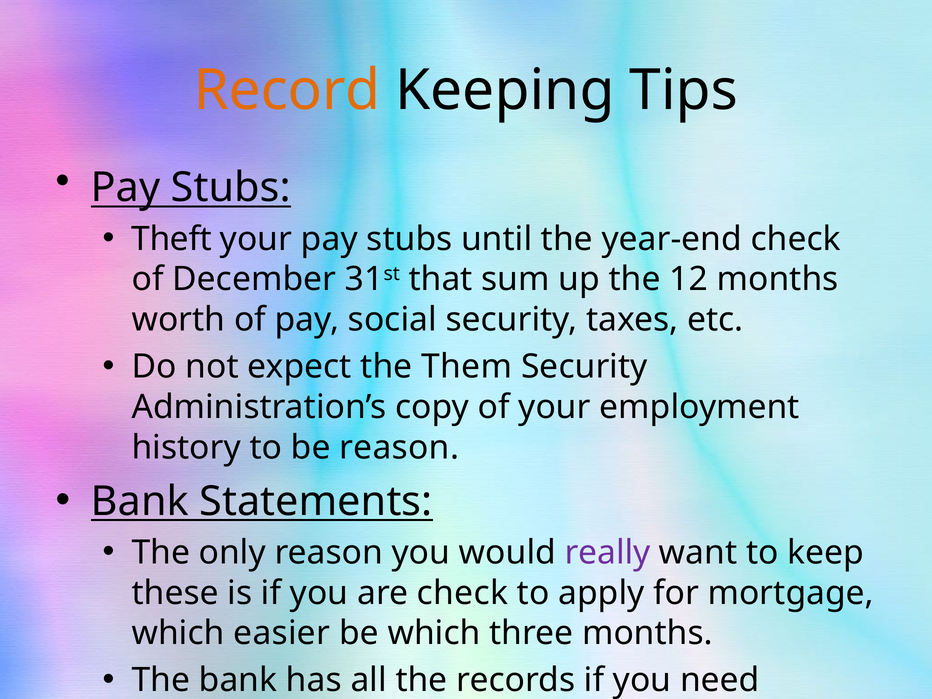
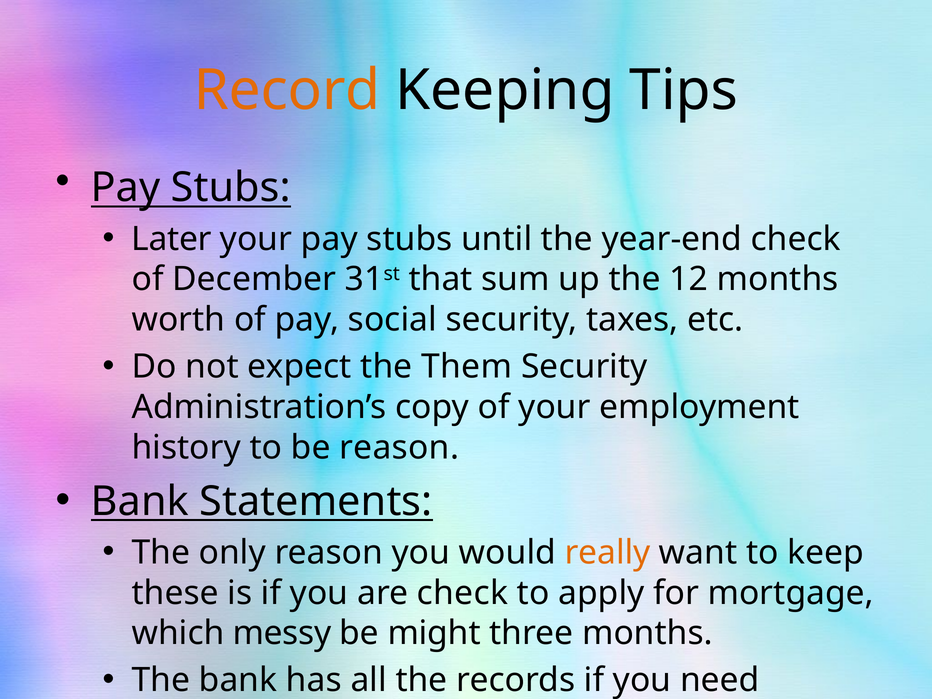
Theft: Theft -> Later (172, 239)
really colour: purple -> orange (608, 553)
easier: easier -> messy (282, 633)
be which: which -> might (434, 633)
